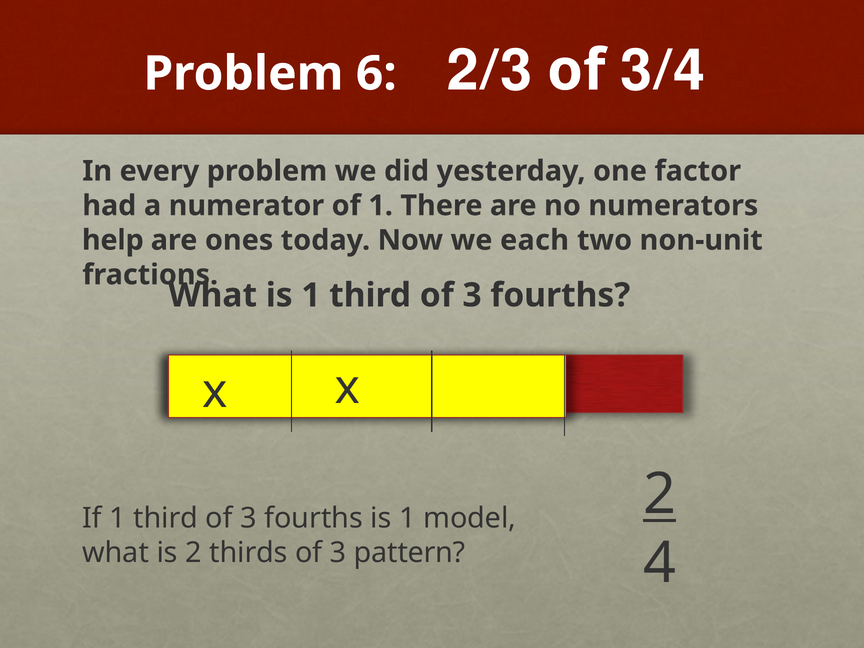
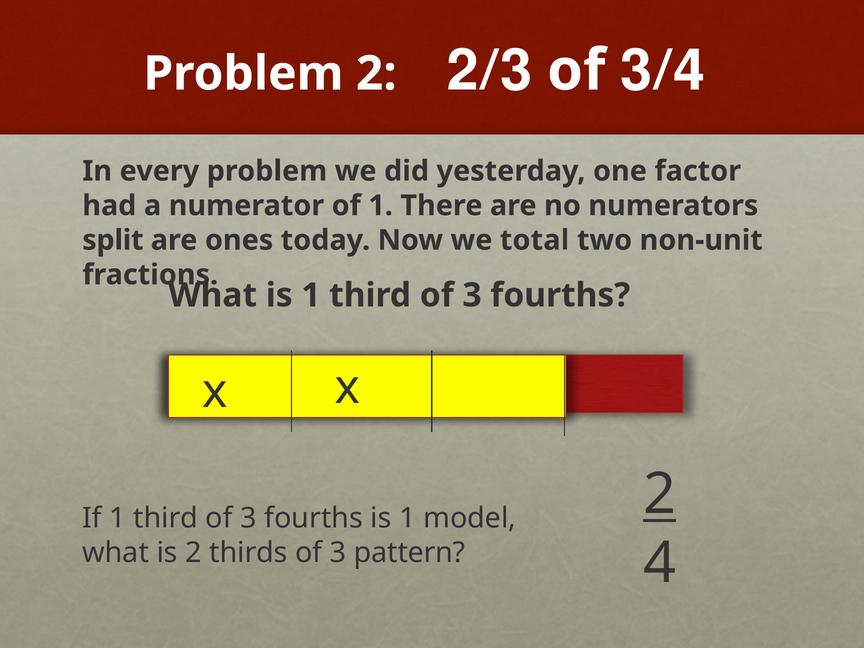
Problem 6: 6 -> 2 (376, 74)
help: help -> split (113, 240)
each: each -> total (535, 240)
